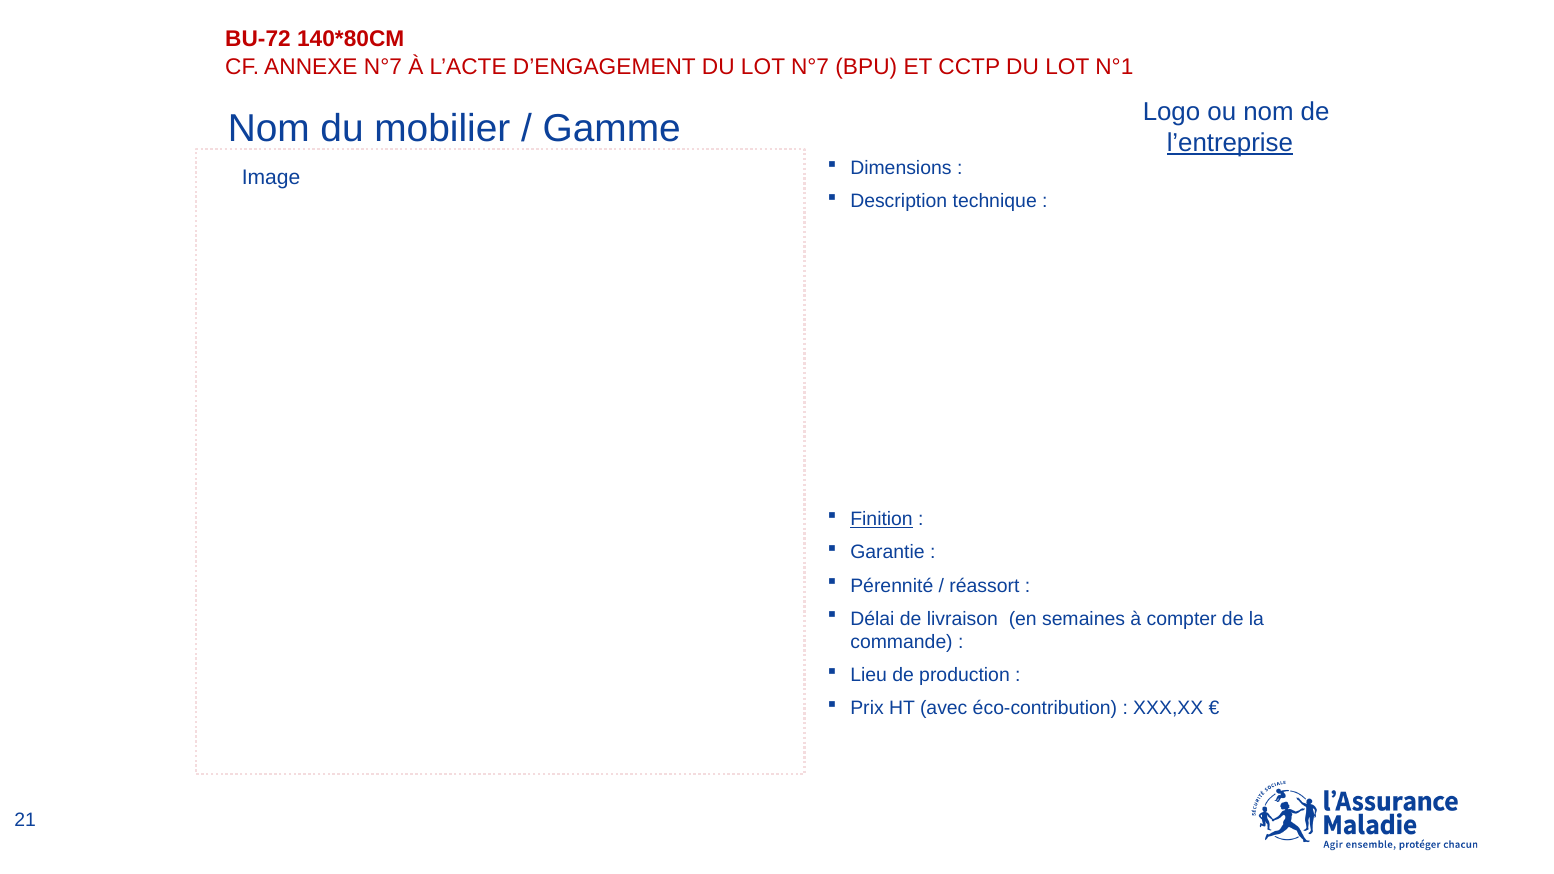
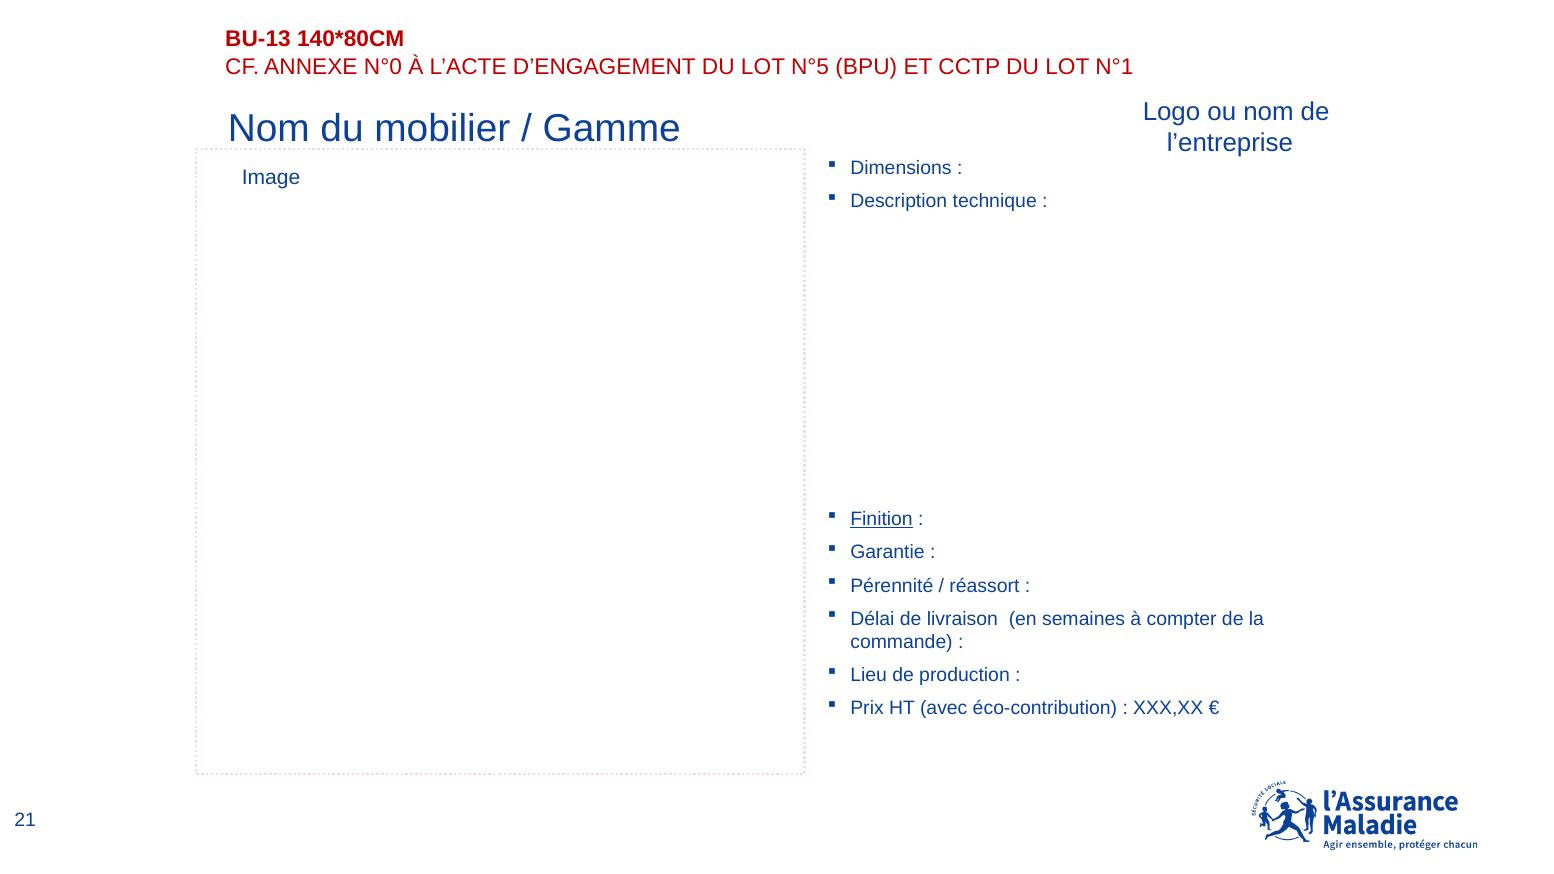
BU-72: BU-72 -> BU-13 (258, 39)
ANNEXE N°7: N°7 -> N°0 (383, 67)
LOT N°7: N°7 -> N°5 (810, 67)
l’entreprise underline: present -> none (1230, 143)
